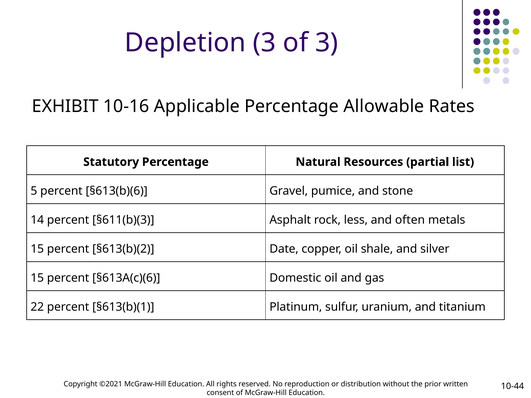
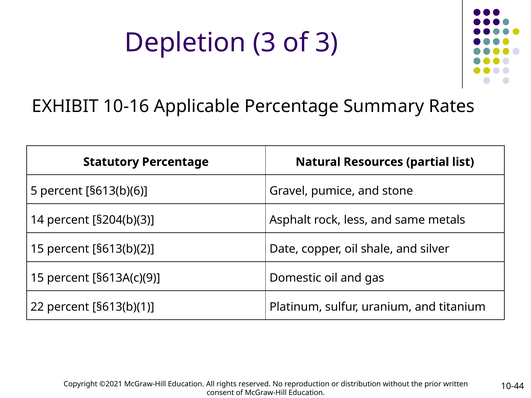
Allowable: Allowable -> Summary (384, 106)
§611(b)(3: §611(b)(3 -> §204(b)(3 (123, 220)
often: often -> same (410, 220)
§613A(c)(6: §613A(c)(6 -> §613A(c)(9 (126, 278)
